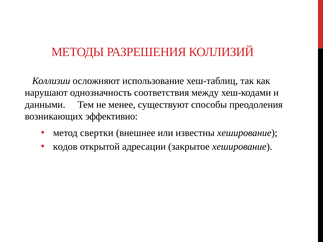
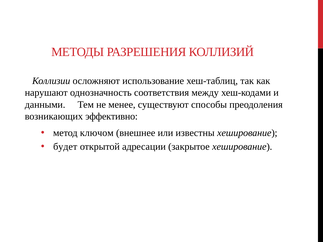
свертки: свертки -> ключом (97, 133)
кодов: кодов -> будет (65, 147)
